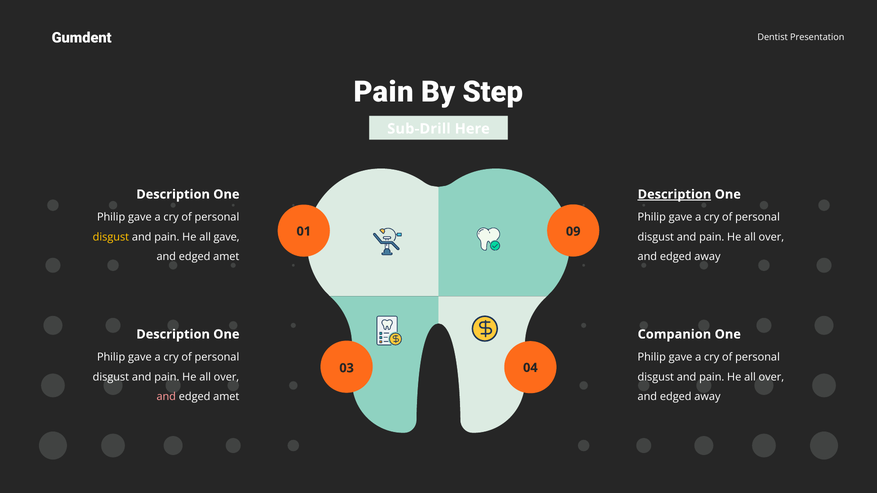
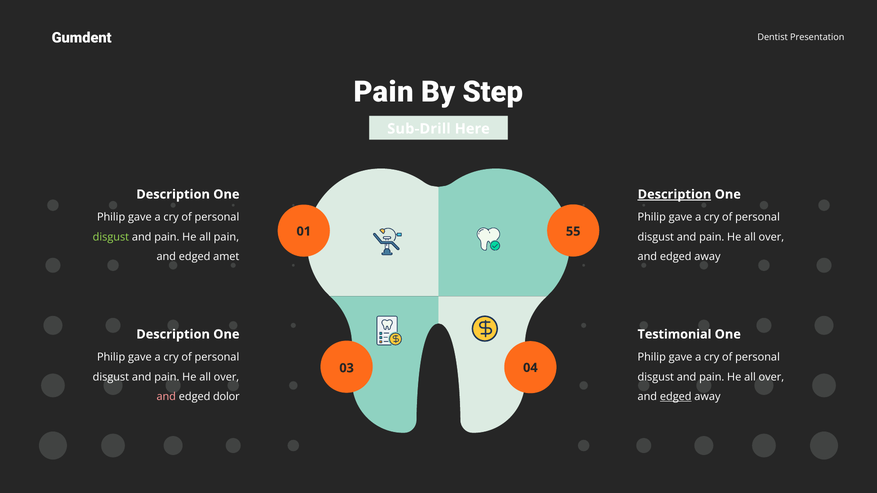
09: 09 -> 55 (573, 232)
disgust colour: yellow -> light green (111, 237)
all gave: gave -> pain (226, 237)
Companion: Companion -> Testimonial (674, 334)
amet: amet -> dolor (226, 397)
edged underline: none -> present (676, 397)
